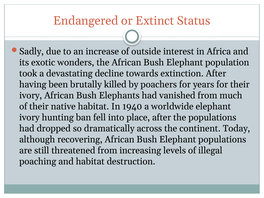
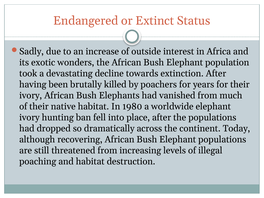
1940: 1940 -> 1980 (132, 107)
